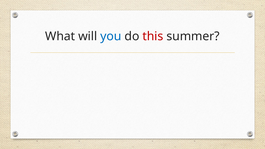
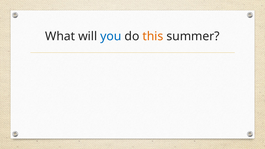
this colour: red -> orange (153, 36)
